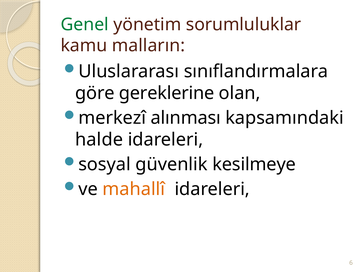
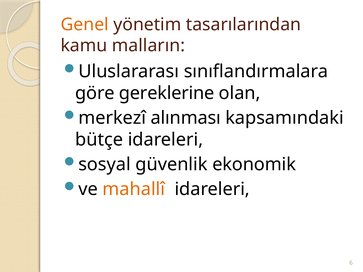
Genel colour: green -> orange (85, 25)
sorumluluklar: sorumluluklar -> tasarılarından (244, 25)
halde: halde -> bütçe (99, 140)
kesilmeye: kesilmeye -> ekonomik (254, 165)
